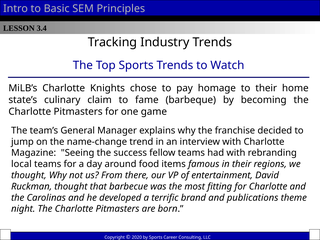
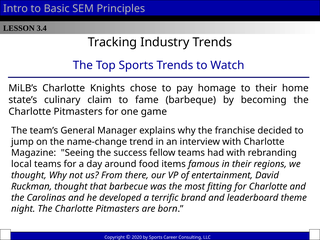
publications: publications -> leaderboard (253, 198)
